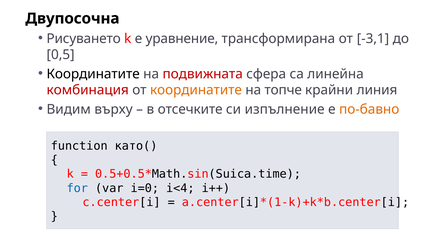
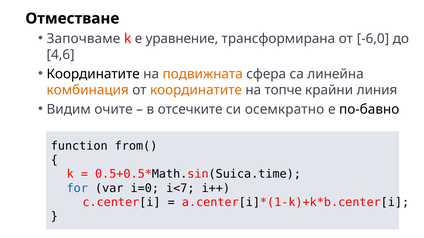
Двупосочна: Двупосочна -> Отместване (72, 19)
Рисуването: Рисуването -> Започваме (83, 39)
-3,1: -3,1 -> -6,0 (373, 39)
0,5: 0,5 -> 4,6 (61, 55)
подвижната colour: red -> orange (203, 74)
комбинация colour: red -> orange (88, 90)
върху: върху -> очите (114, 109)
изпълнение: изпълнение -> осемкратно (285, 109)
по-бавно colour: orange -> black (369, 109)
като(: като( -> from( (136, 146)
i<4: i<4 -> i<7 (180, 189)
